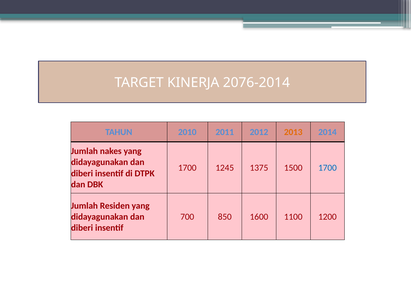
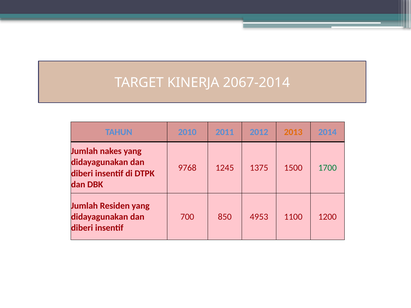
2076-2014: 2076-2014 -> 2067-2014 (256, 83)
1700: 1700 -> 9768 (187, 168)
1700 colour: blue -> green (327, 168)
1600: 1600 -> 4953 (259, 217)
